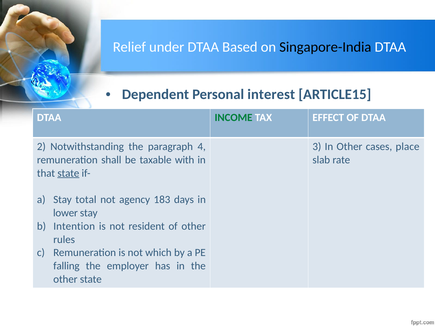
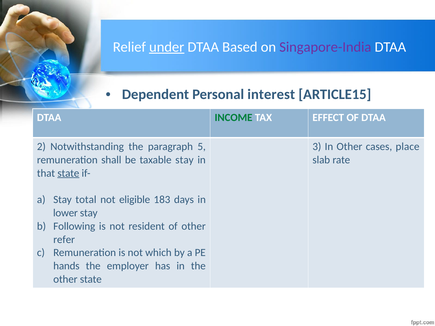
under underline: none -> present (167, 47)
Singapore-India colour: black -> purple (325, 47)
4: 4 -> 5 (202, 147)
taxable with: with -> stay (184, 160)
agency: agency -> eligible (135, 200)
Intention: Intention -> Following (74, 226)
rules: rules -> refer (64, 240)
falling: falling -> hands (66, 266)
